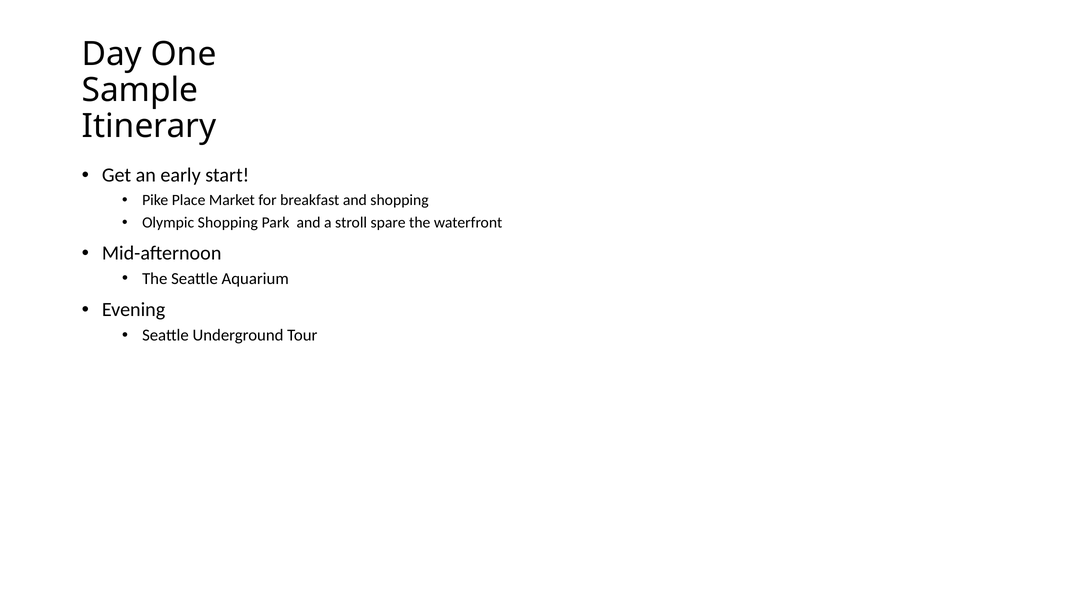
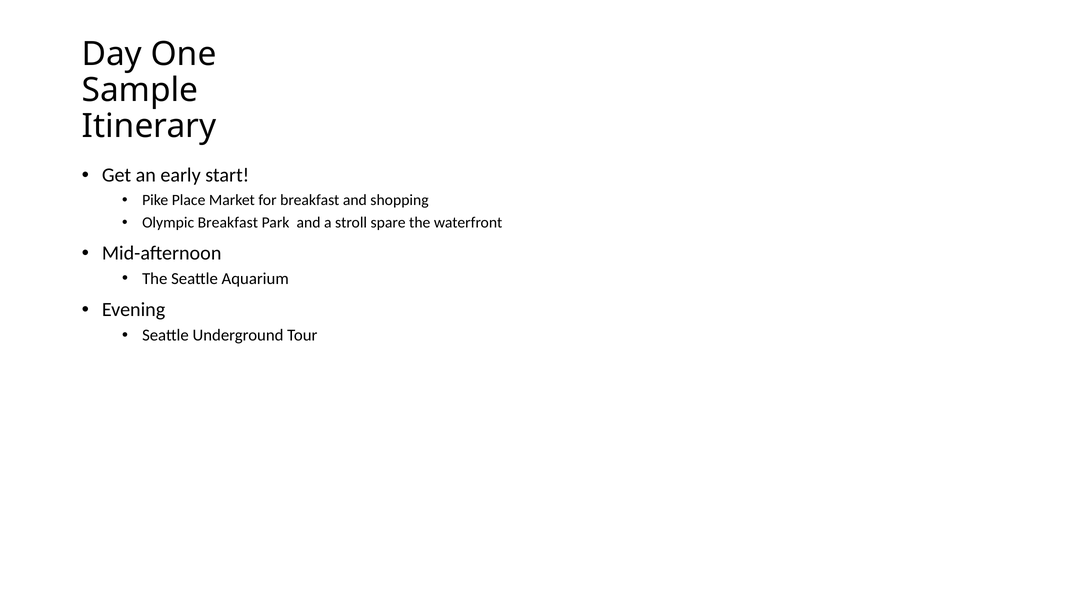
Olympic Shopping: Shopping -> Breakfast (228, 223)
